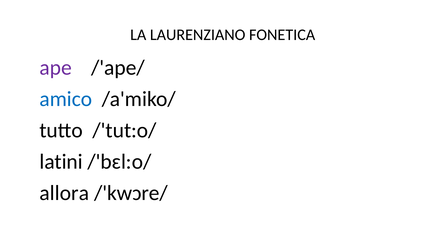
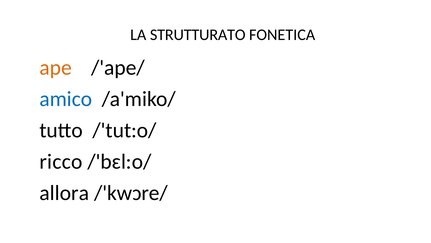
LAURENZIANO: LAURENZIANO -> STRUTTURATO (198, 35)
ape colour: purple -> orange (56, 67)
latini: latini -> ricco (61, 161)
